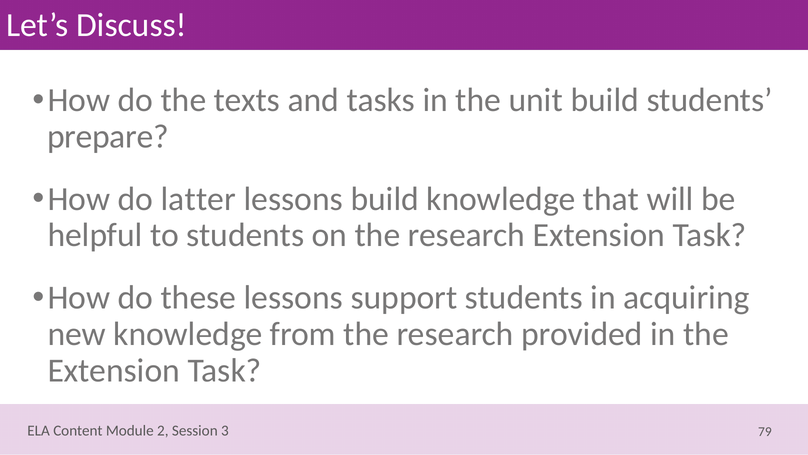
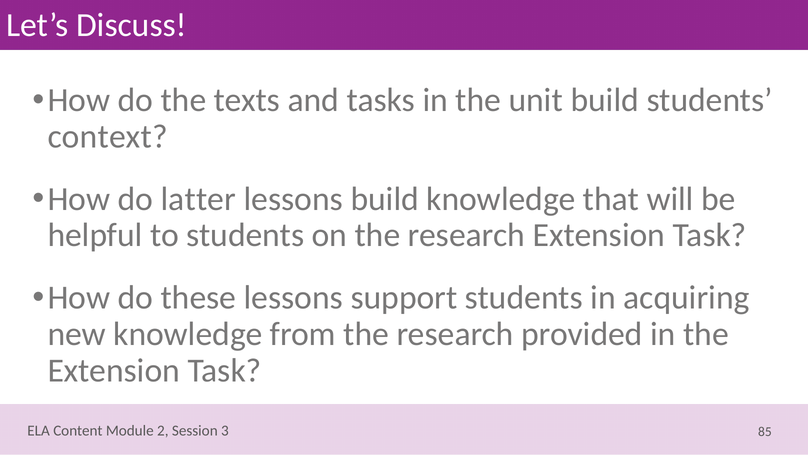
prepare: prepare -> context (108, 136)
79: 79 -> 85 (765, 431)
